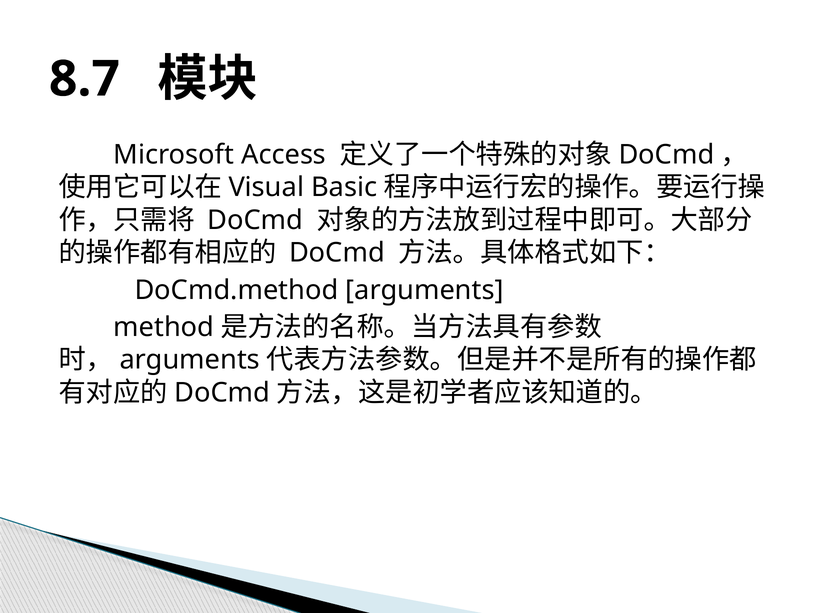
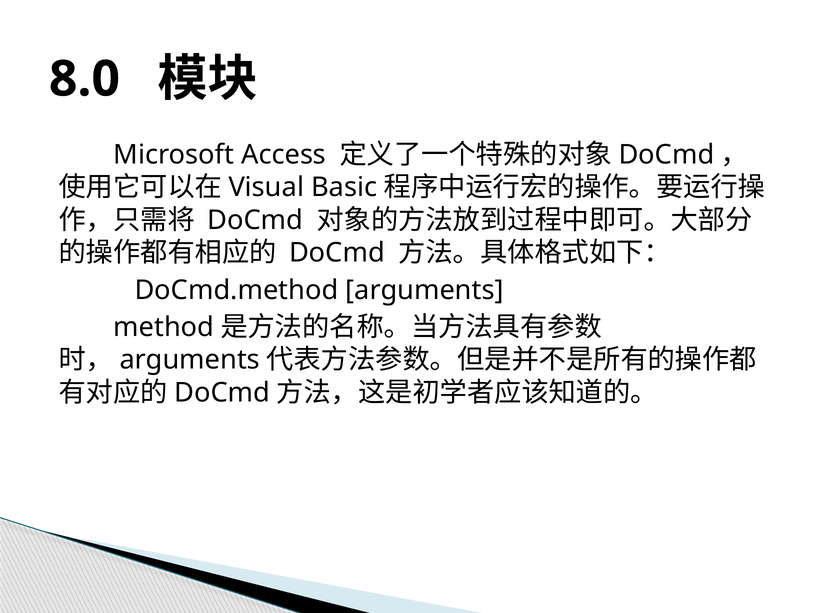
8.7: 8.7 -> 8.0 (84, 79)
